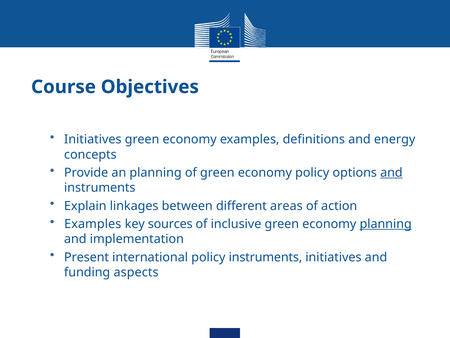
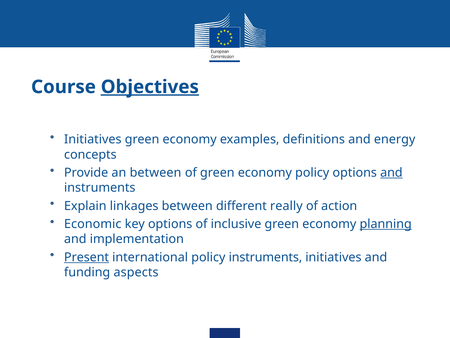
Objectives underline: none -> present (150, 87)
an planning: planning -> between (156, 172)
areas: areas -> really (286, 206)
Examples: Examples -> Economic (93, 224)
key sources: sources -> options (170, 224)
Present underline: none -> present (87, 257)
